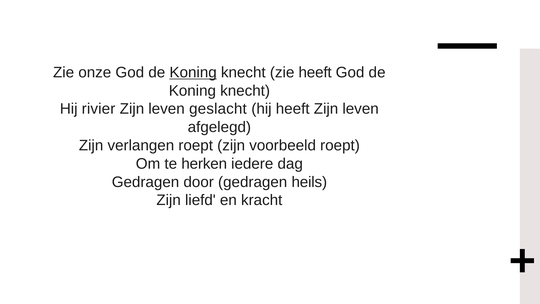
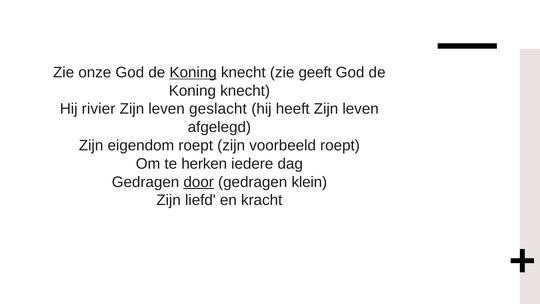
zie heeft: heeft -> geeft (315, 72)
verlangen: verlangen -> eigendom (141, 145)
door underline: none -> present (199, 182)
heils: heils -> klein (309, 182)
